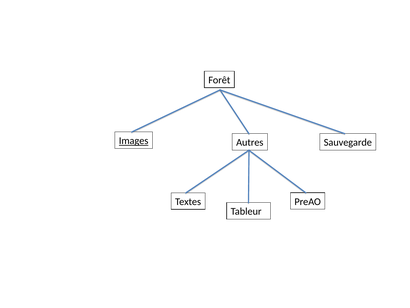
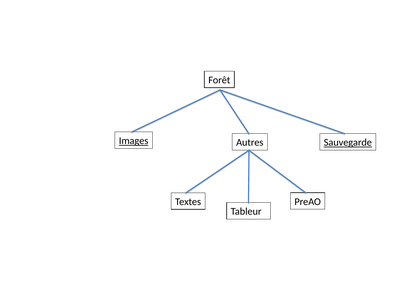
Sauvegarde underline: none -> present (348, 142)
